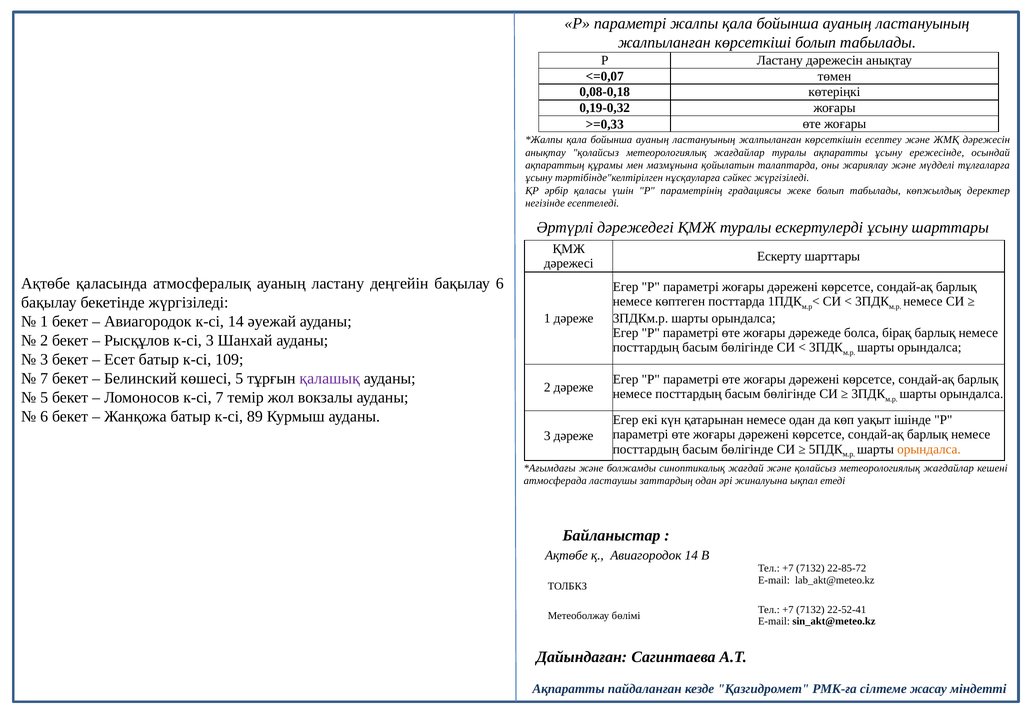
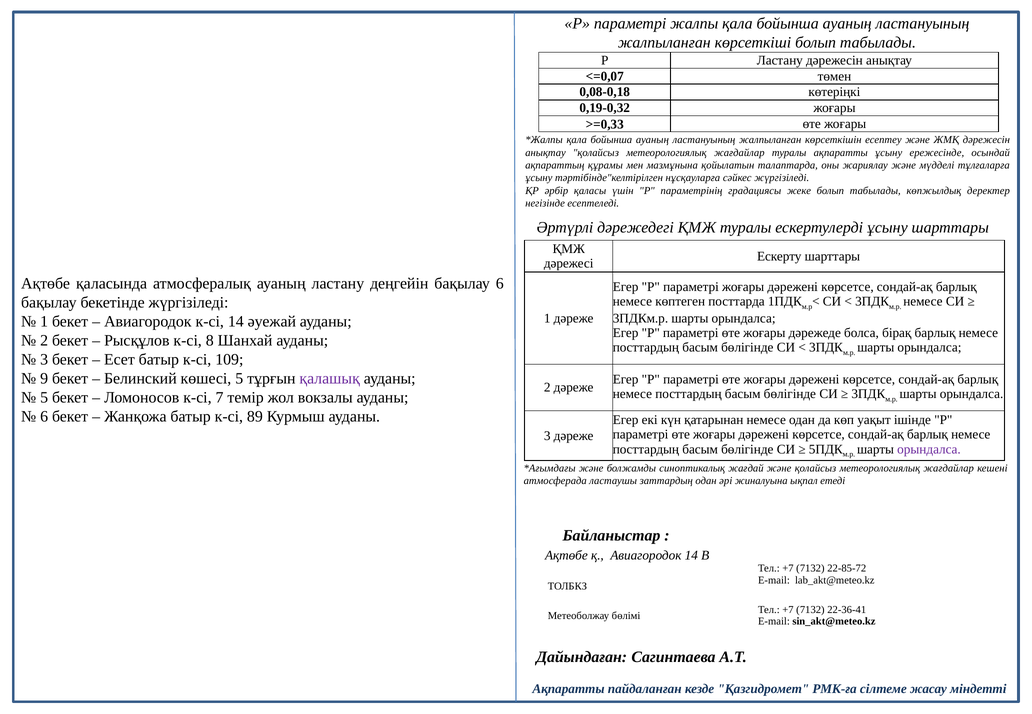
к-сі 3: 3 -> 8 (210, 341)
7: 7 -> 9 (44, 379)
орындалса colour: orange -> purple (929, 449)
22-52-41: 22-52-41 -> 22-36-41 (847, 610)
